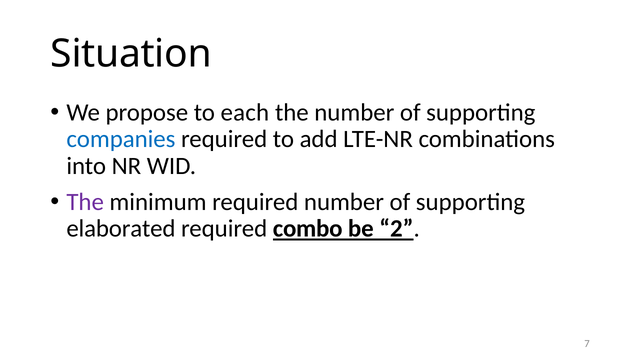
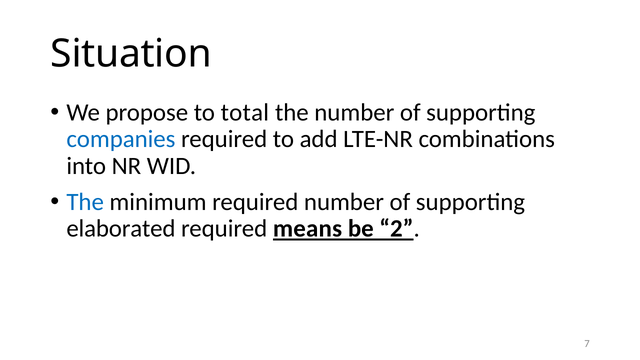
each: each -> total (245, 112)
The colour: purple -> blue (85, 202)
combo: combo -> means (307, 229)
